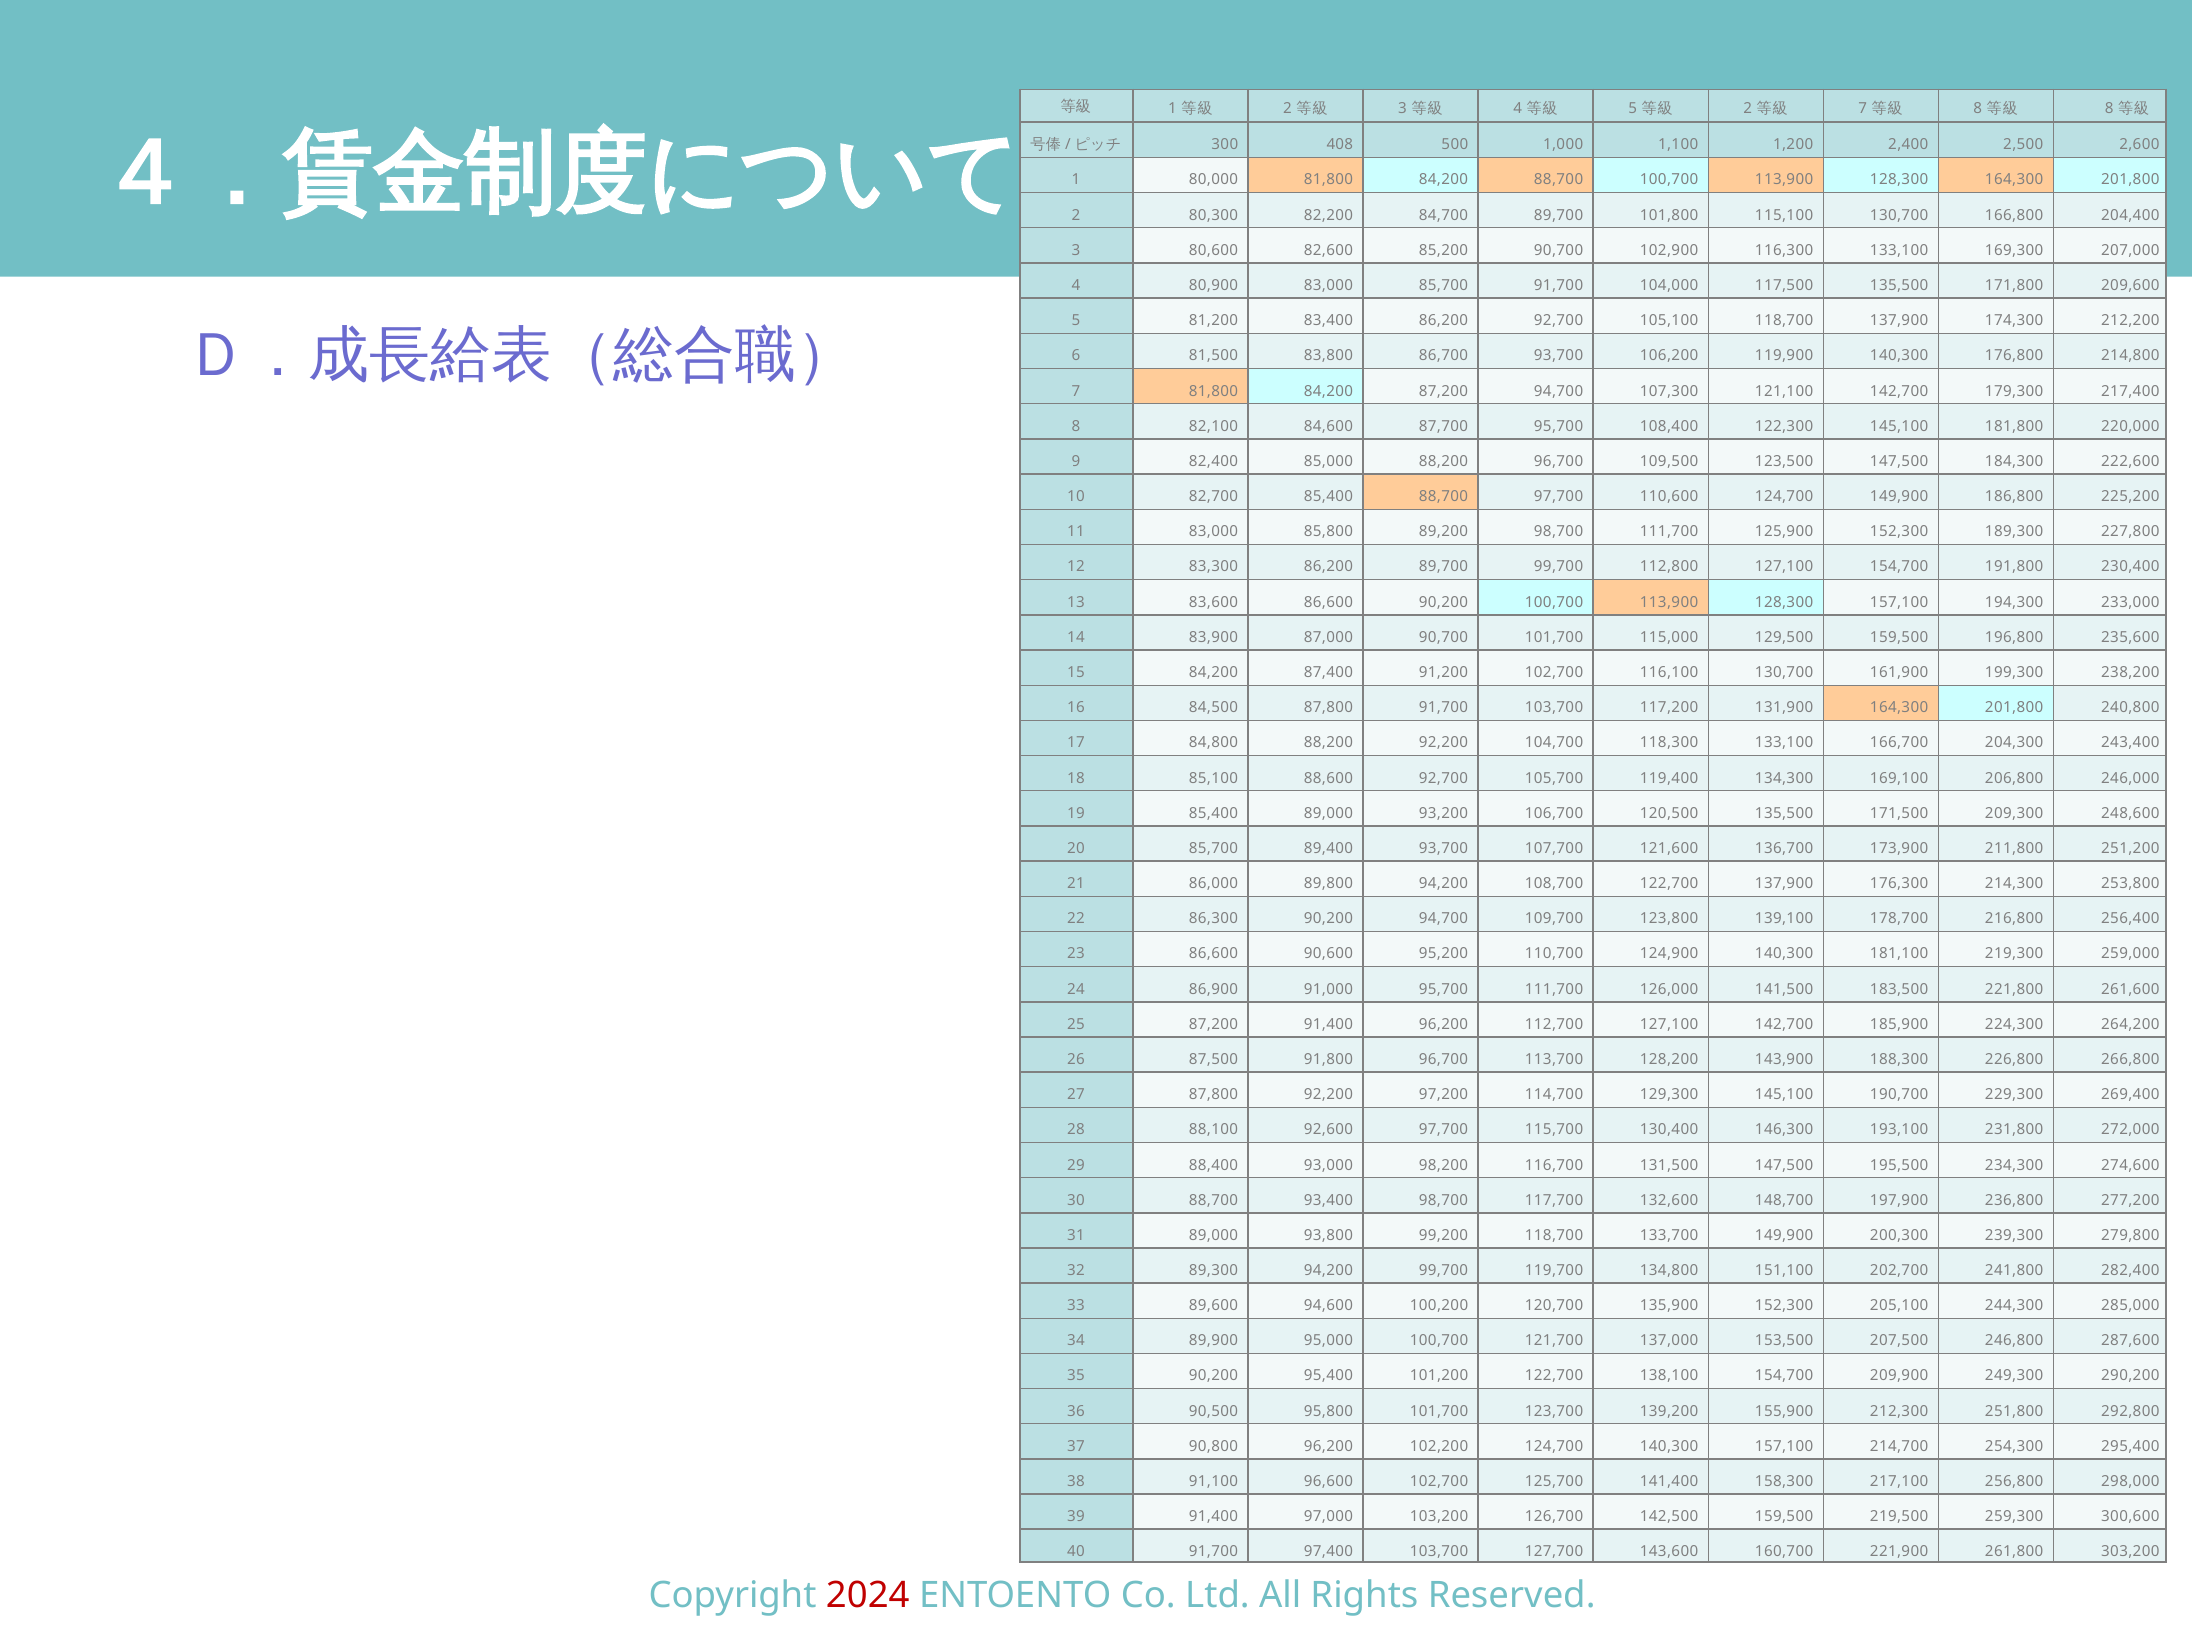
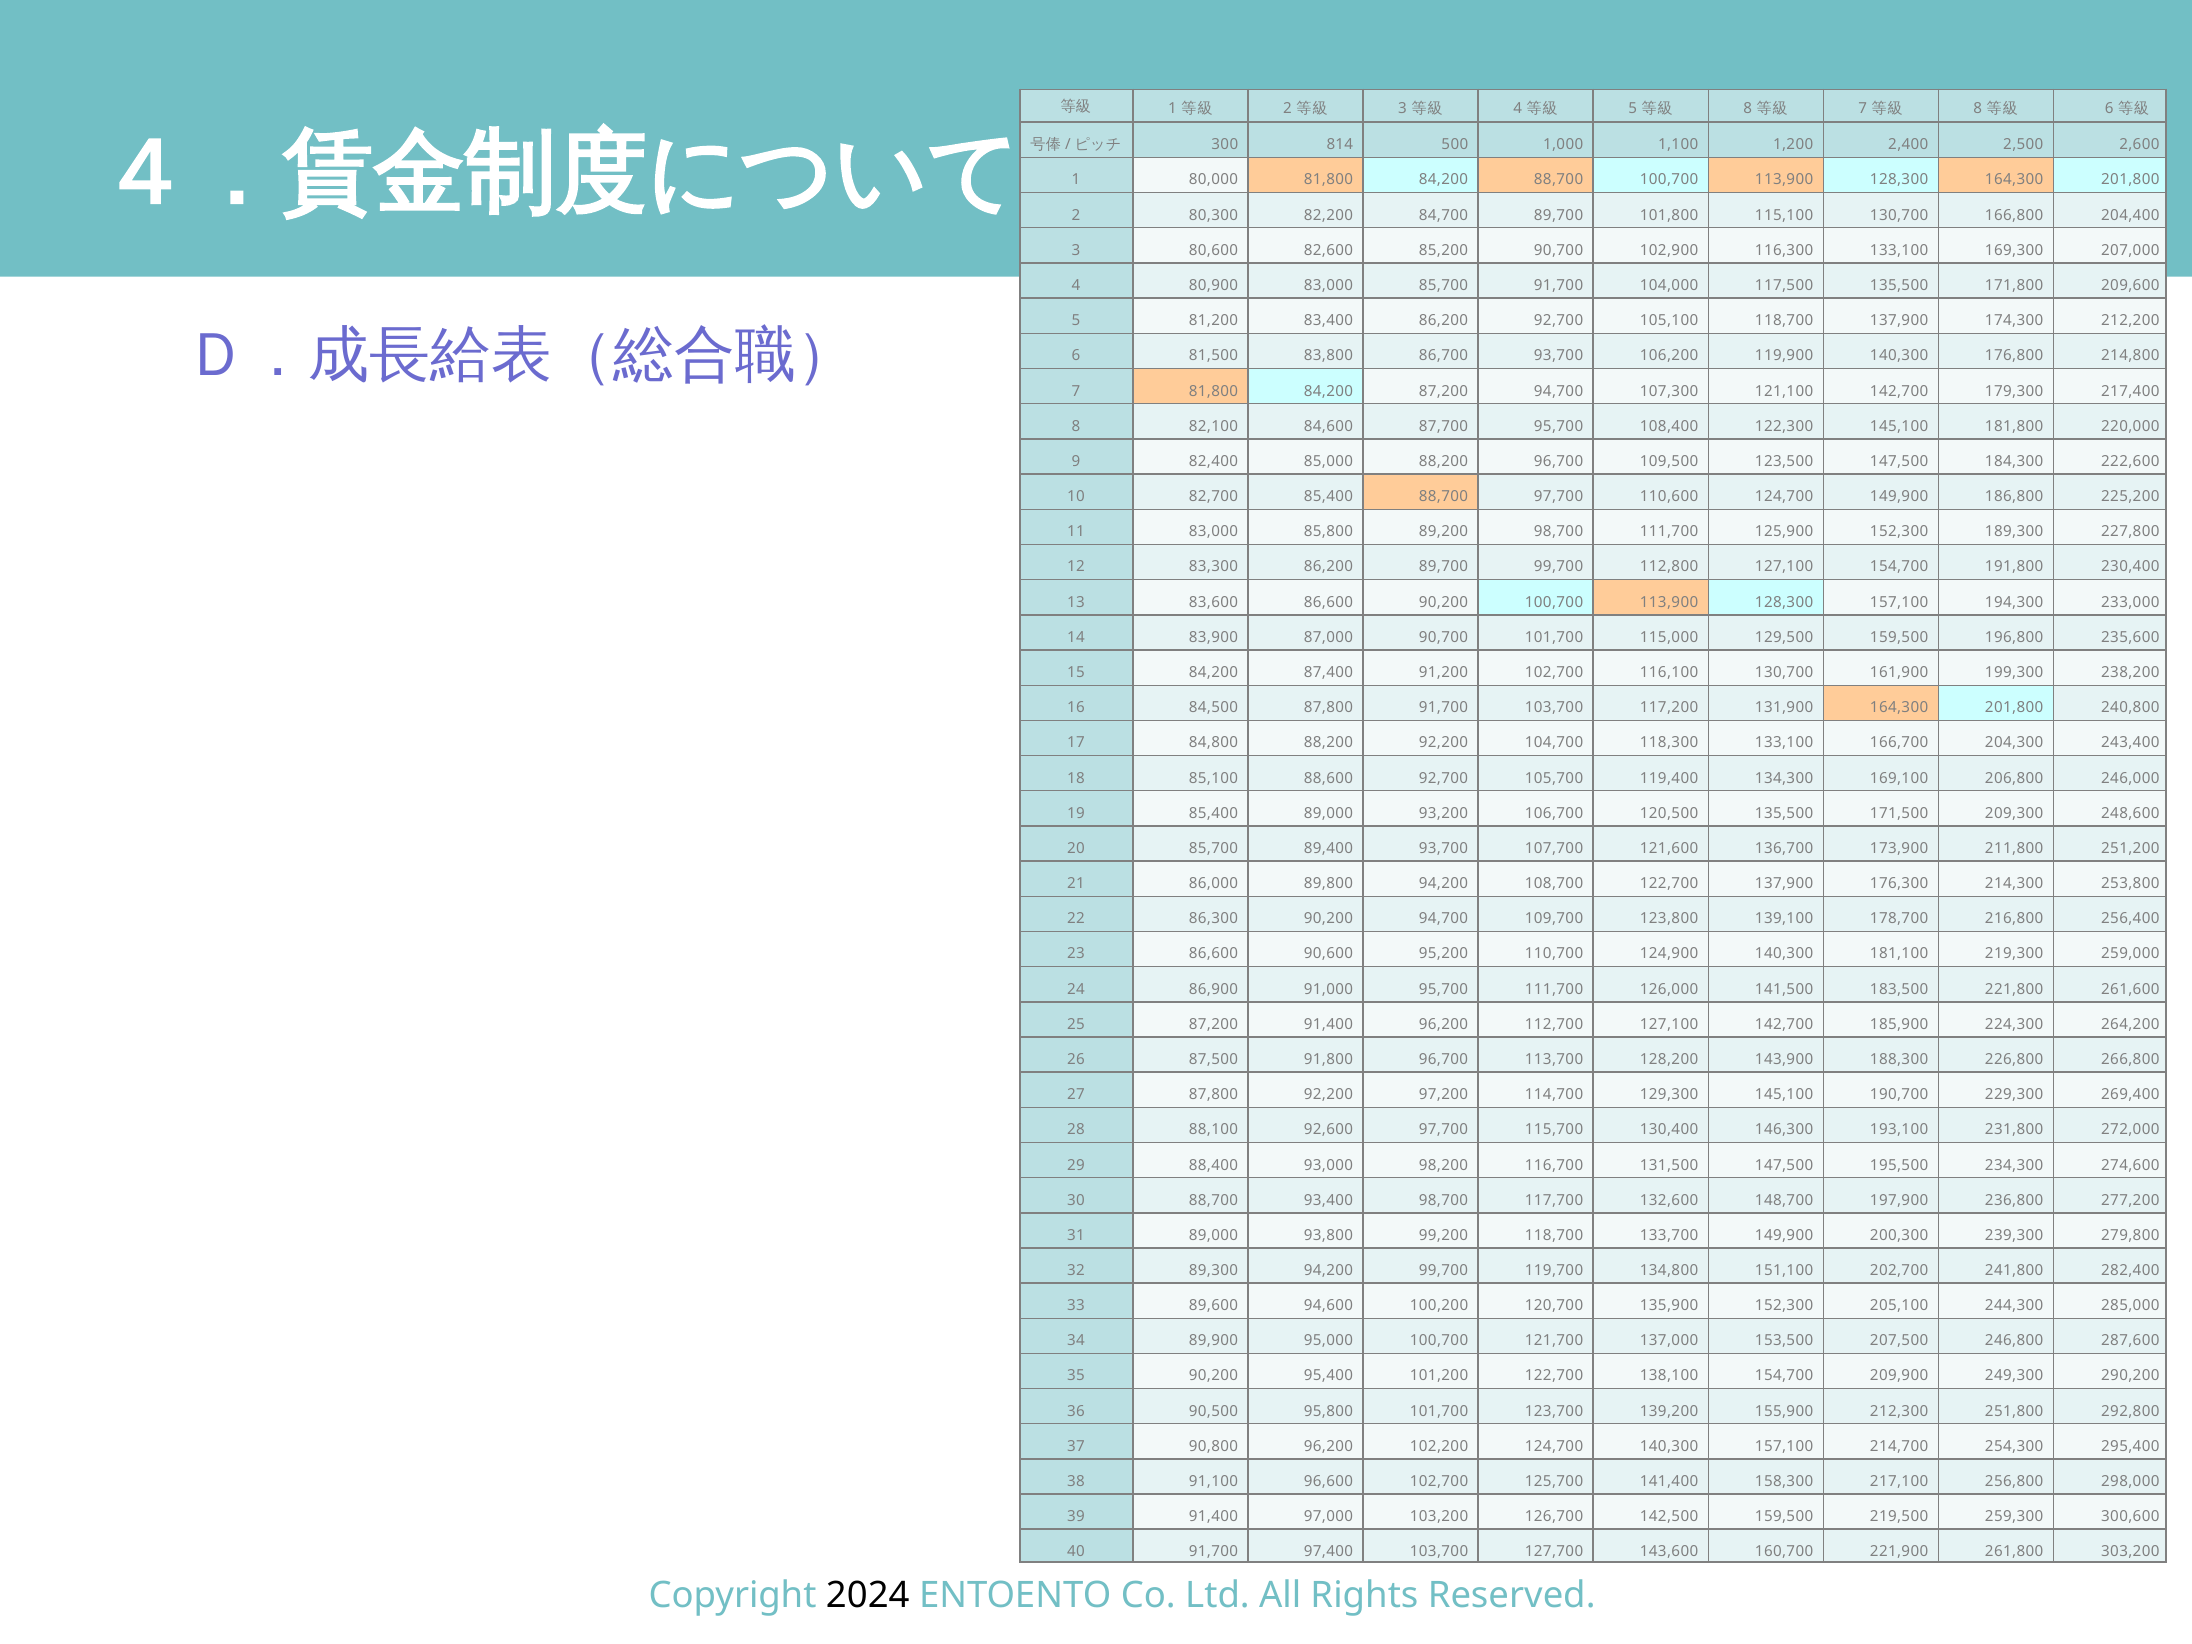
2: 2 -> 8 (1748, 109)
8: 8 -> 6 (2109, 109)
408: 408 -> 814 (1340, 145)
2024 colour: red -> black (868, 1596)
